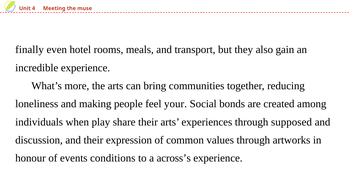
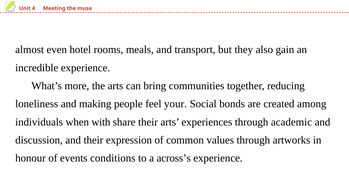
finally: finally -> almost (30, 50)
play: play -> with (101, 122)
supposed: supposed -> academic (292, 122)
